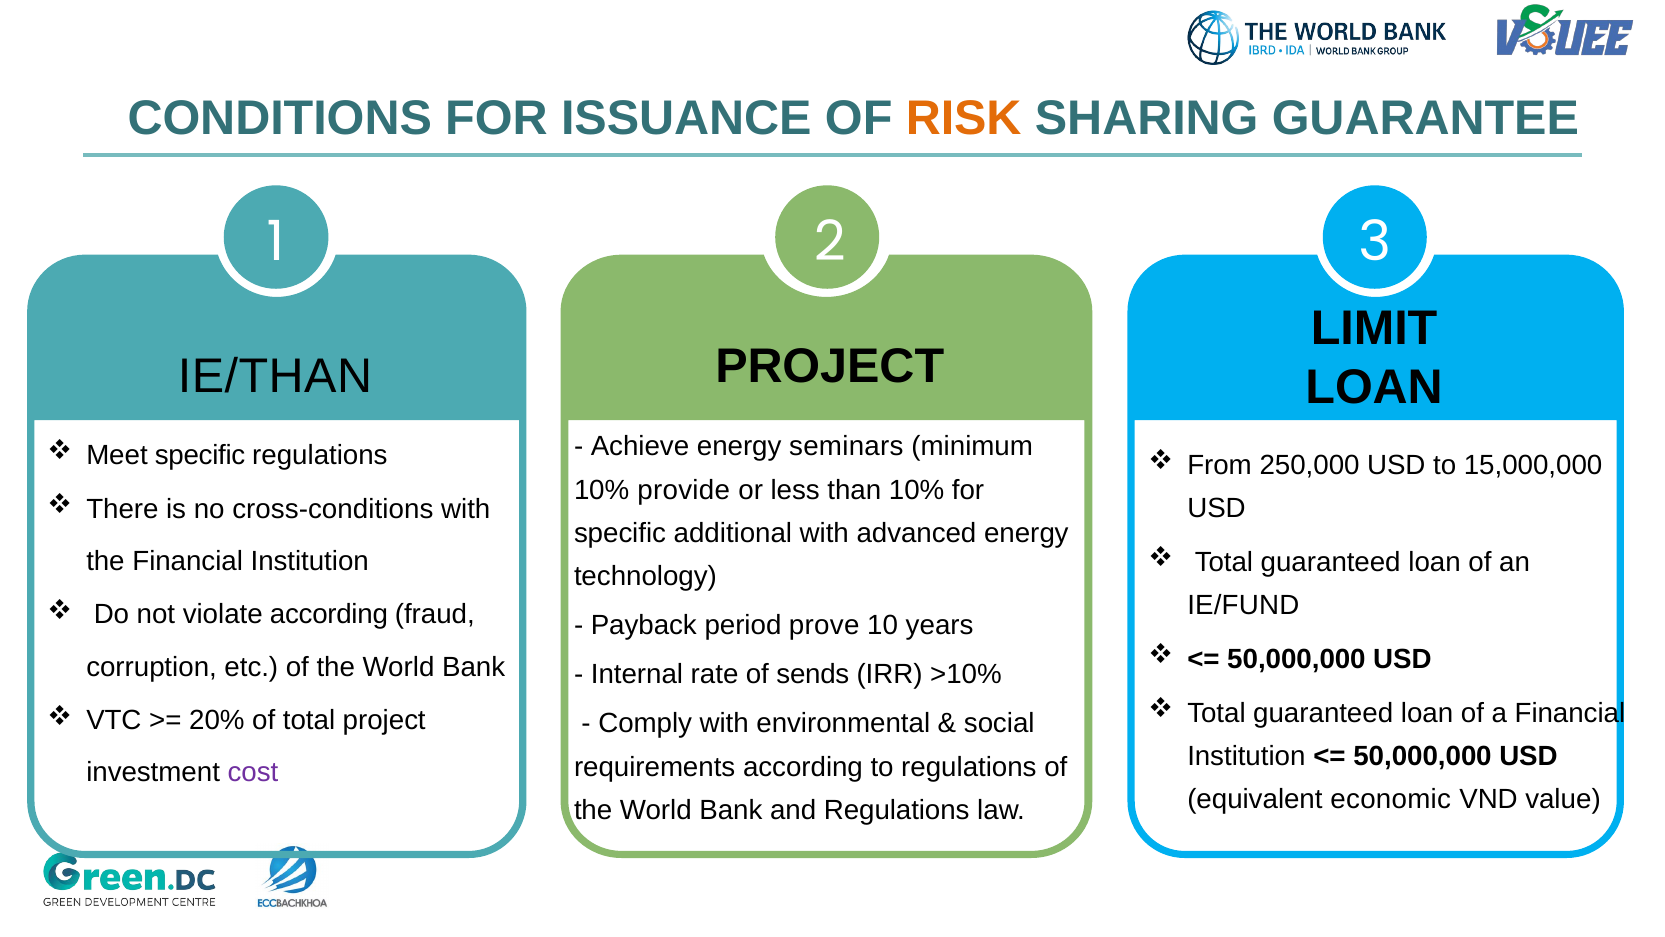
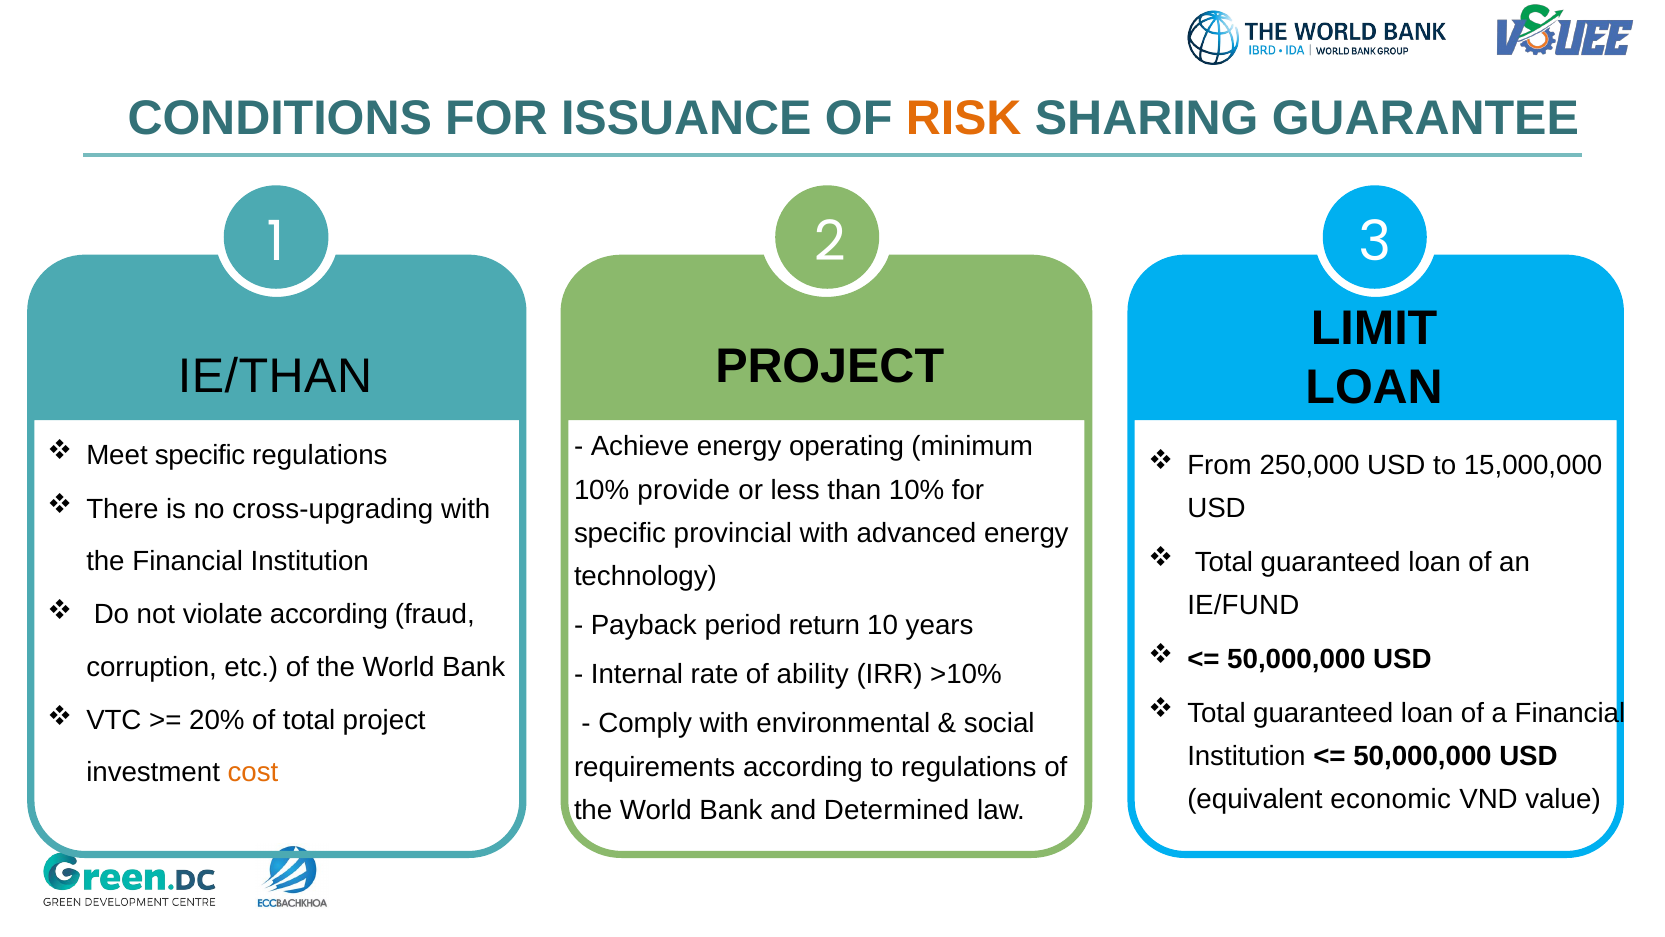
seminars: seminars -> operating (847, 446)
cross-conditions: cross-conditions -> cross-upgrading (333, 509)
additional: additional -> provincial (733, 533)
prove: prove -> return (824, 625)
sends: sends -> ability (813, 674)
cost colour: purple -> orange (253, 772)
and Regulations: Regulations -> Determined (897, 810)
